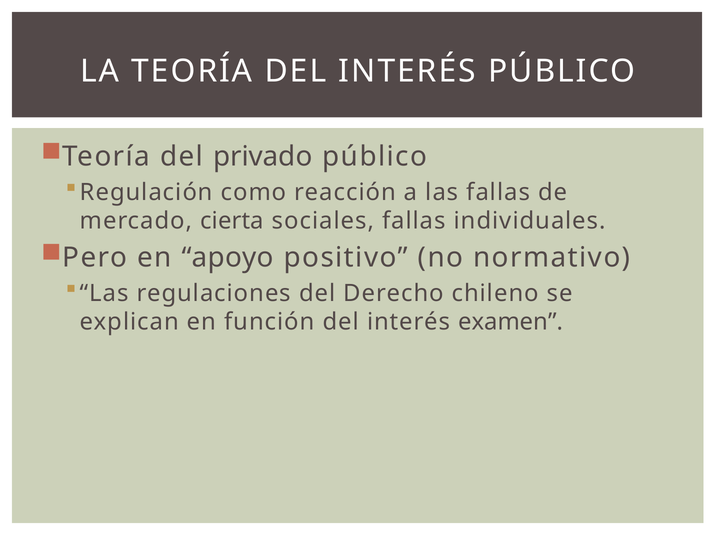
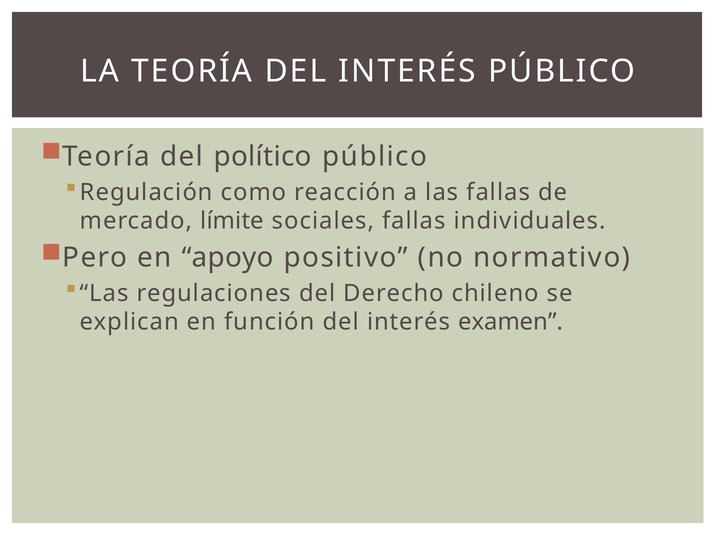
privado: privado -> político (263, 157)
cierta: cierta -> límite (232, 221)
